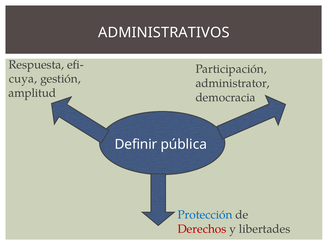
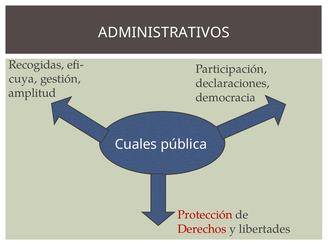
Respuesta: Respuesta -> Recogidas (36, 65)
administrator: administrator -> declaraciones (233, 83)
Definir: Definir -> Cuales (136, 144)
Protección colour: blue -> red (205, 215)
